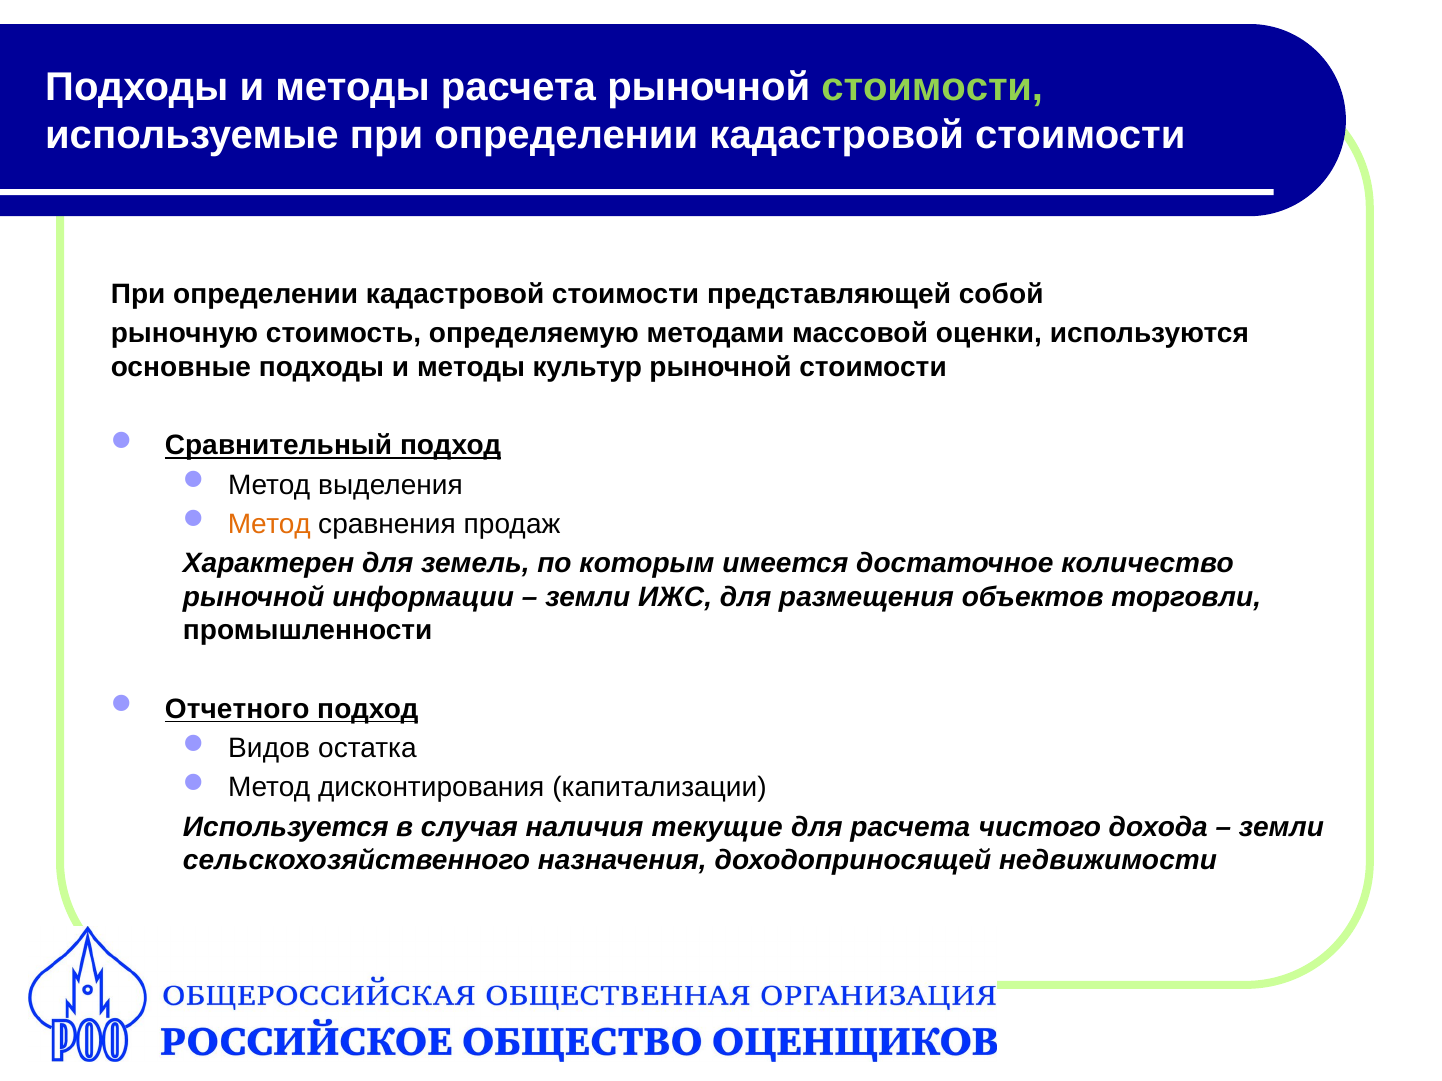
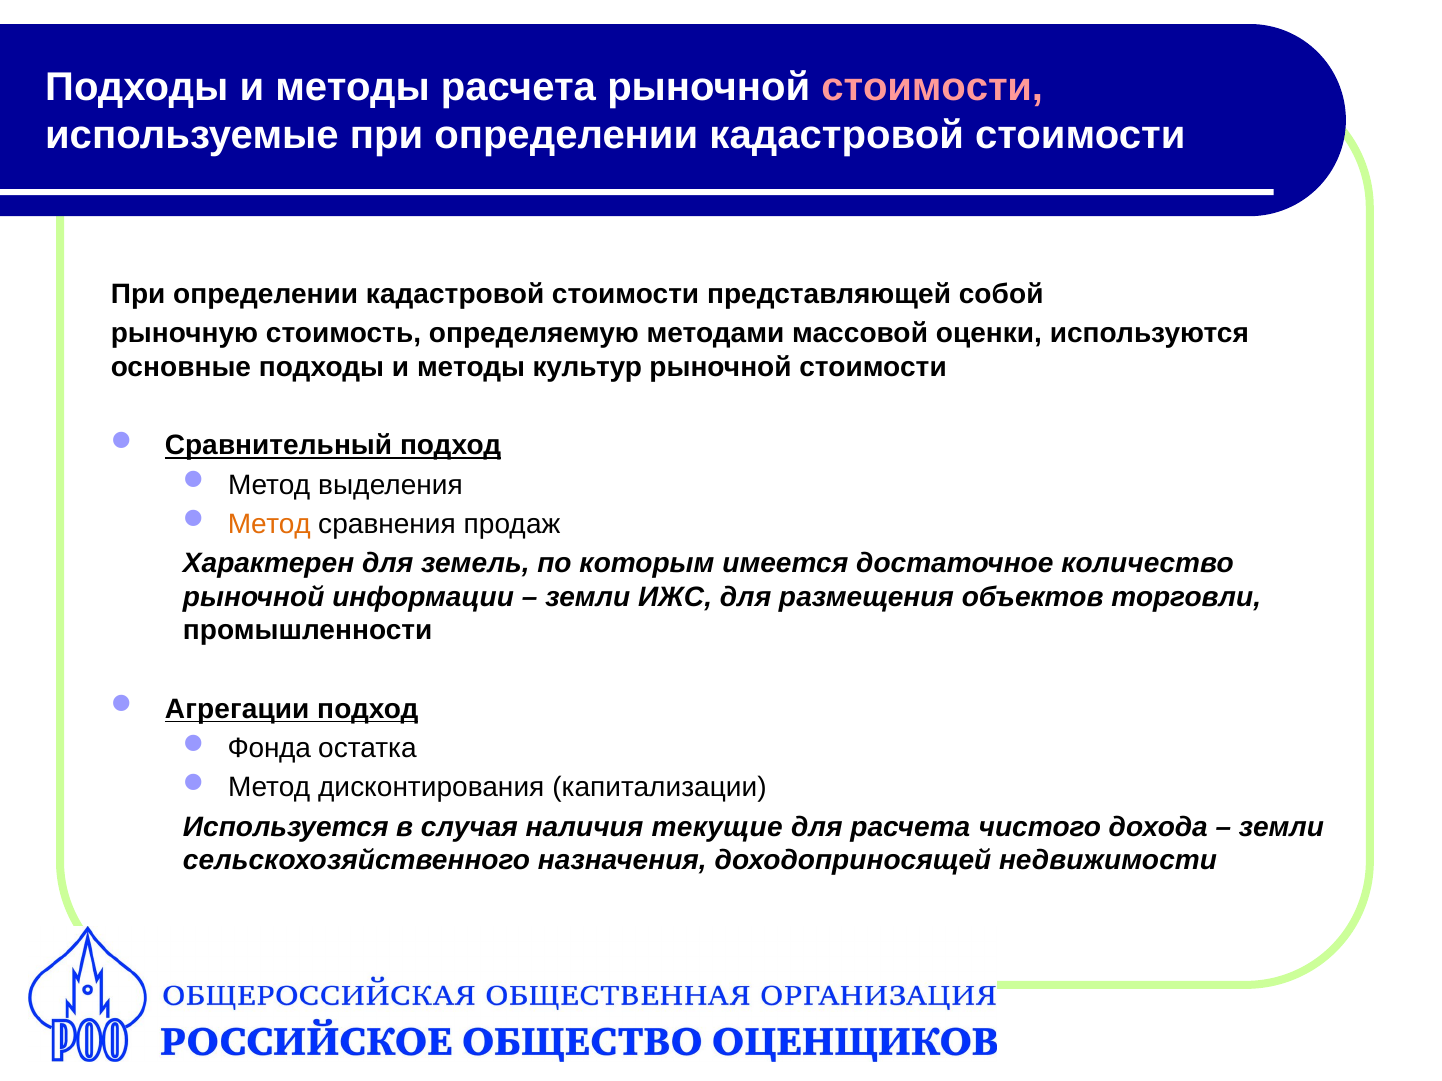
стоимости colour: light green -> pink (932, 87)
Отчетного: Отчетного -> Агрегации (237, 709)
Видов: Видов -> Фонда (269, 749)
